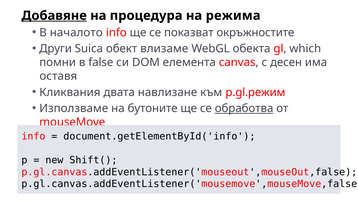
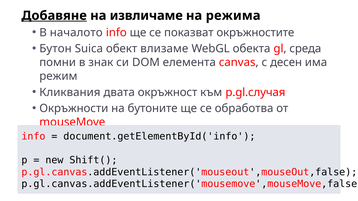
процедура: процедура -> извличаме (146, 16)
Други: Други -> Бутон (55, 49)
which: which -> среда (305, 49)
false: false -> знак (101, 63)
оставя: оставя -> режим (58, 76)
навлизане: навлизане -> окръжност (168, 92)
p.gl.режим: p.gl.режим -> p.gl.случая (255, 92)
Използваме: Използваме -> Окръжности (74, 109)
обработва underline: present -> none (244, 109)
